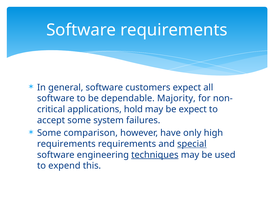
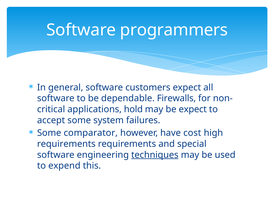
Software requirements: requirements -> programmers (174, 30)
Majority: Majority -> Firewalls (176, 99)
comparison: comparison -> comparator (91, 133)
only: only -> cost (192, 133)
special underline: present -> none (192, 144)
